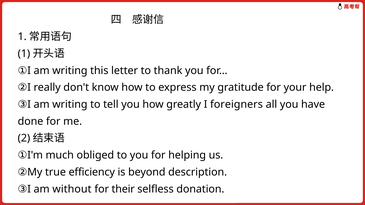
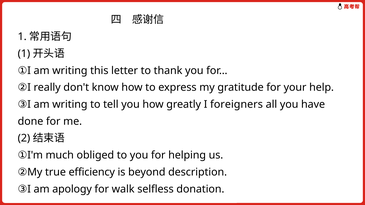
without: without -> apology (72, 189)
their: their -> walk (123, 189)
